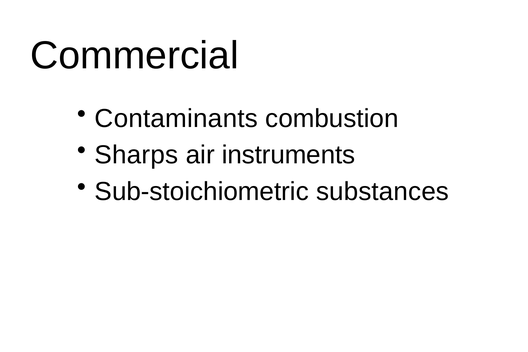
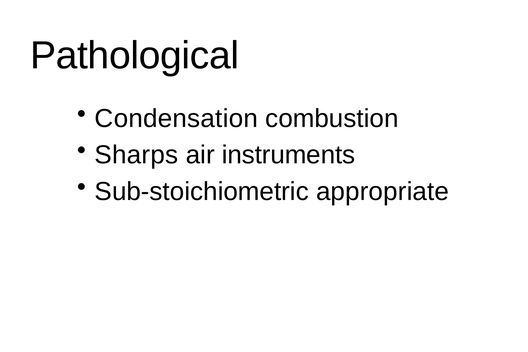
Commercial: Commercial -> Pathological (135, 56)
Contaminants: Contaminants -> Condensation (176, 118)
substances: substances -> appropriate (383, 191)
